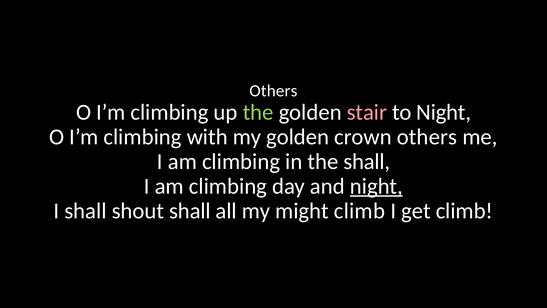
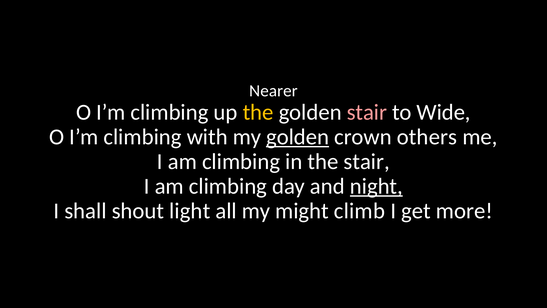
Others: Others -> Nearer (273, 91)
the colour: light green -> yellow (258, 112)
to Night: Night -> Wide (444, 112)
golden underline: none -> present (298, 137)
the shall: shall -> stair (367, 161)
shout shall: shall -> light (190, 211)
get climb: climb -> more (464, 211)
